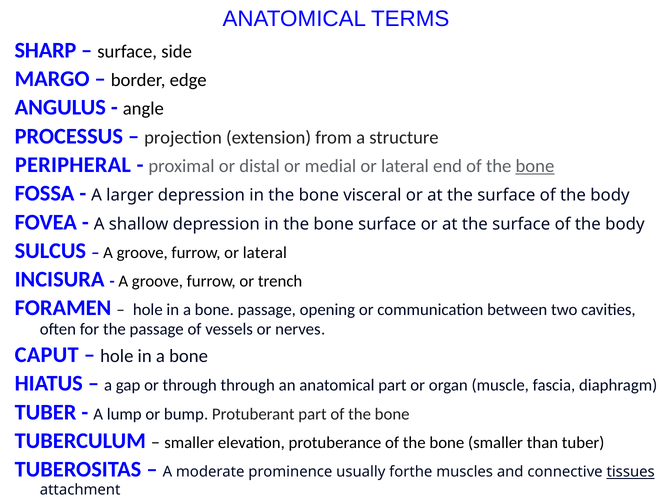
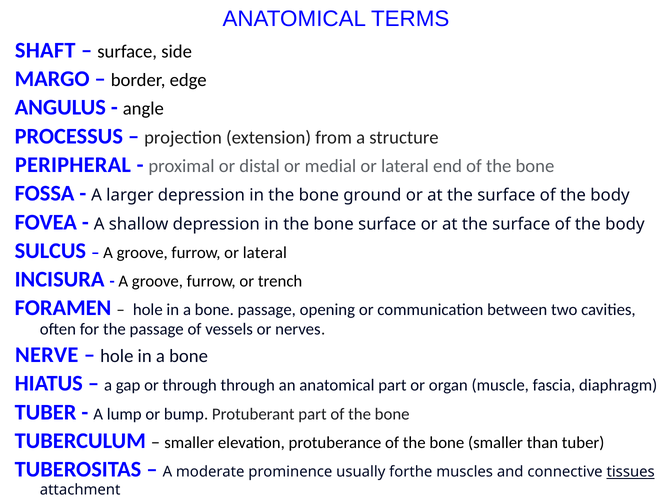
SHARP: SHARP -> SHAFT (45, 50)
bone underline: present -> none (535, 166)
visceral: visceral -> ground (372, 195)
CAPUT: CAPUT -> NERVE (47, 355)
